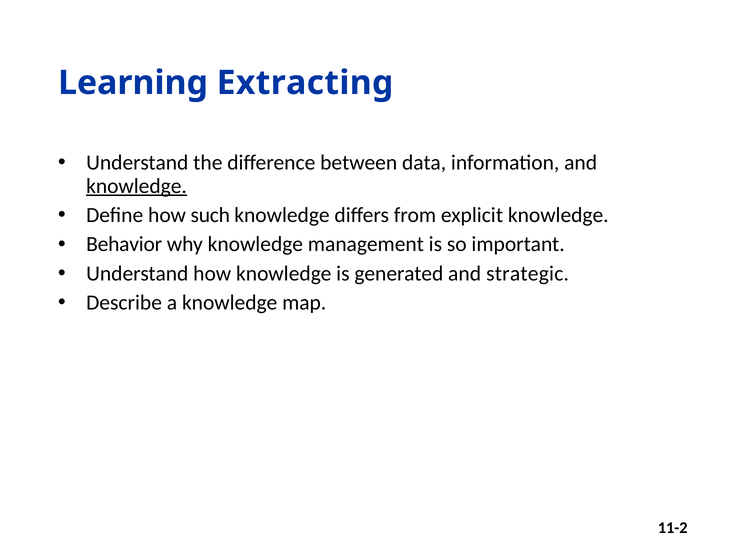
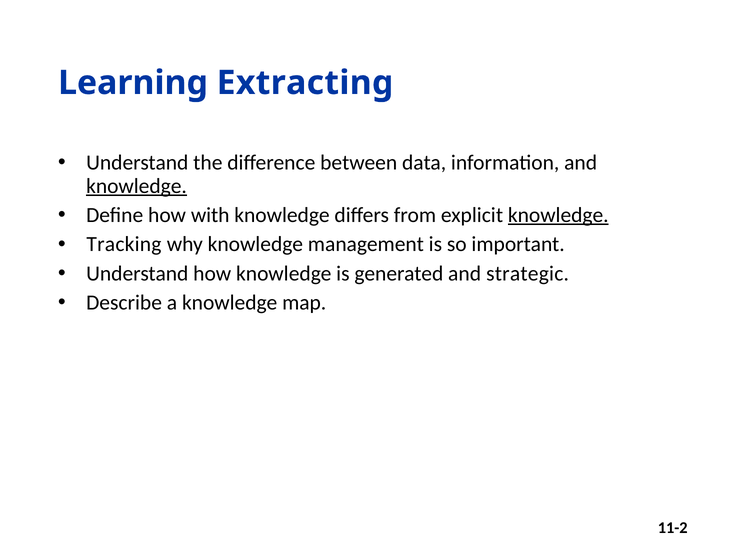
such: such -> with (210, 215)
knowledge underline: none -> present (558, 215)
Behavior: Behavior -> Tracking (124, 244)
